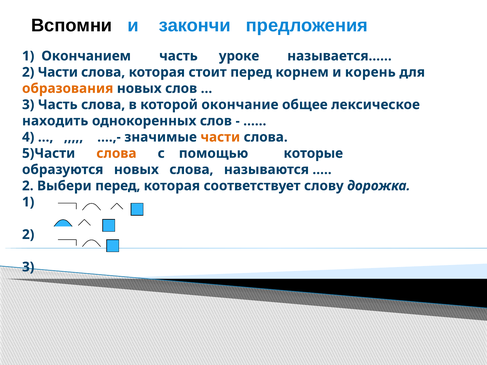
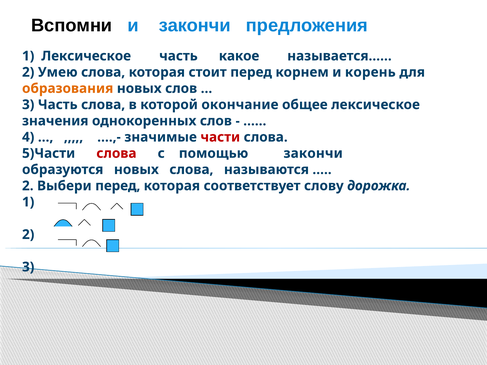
1 Окончанием: Окончанием -> Лексическое (86, 56)
уроке: уроке -> какое (239, 56)
2 Части: Части -> Умею (58, 72)
находить: находить -> значения (55, 121)
части colour: orange -> red (220, 137)
слова colour: orange -> red (116, 153)
помощью которые: которые -> закончи (313, 153)
